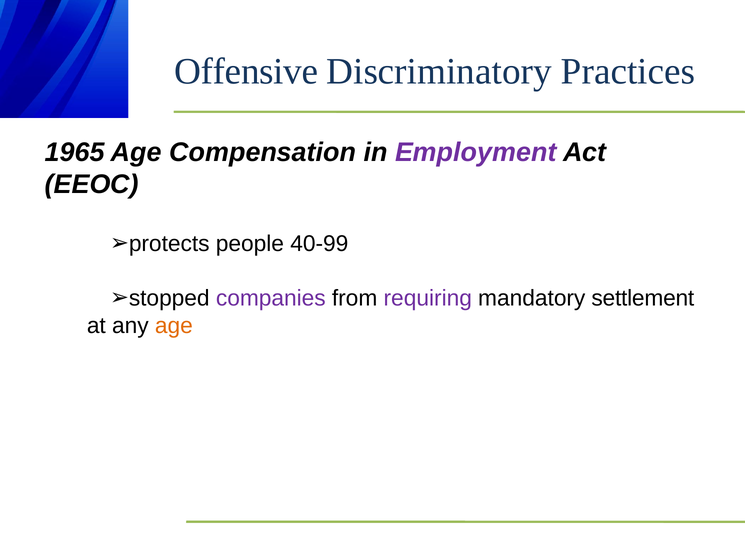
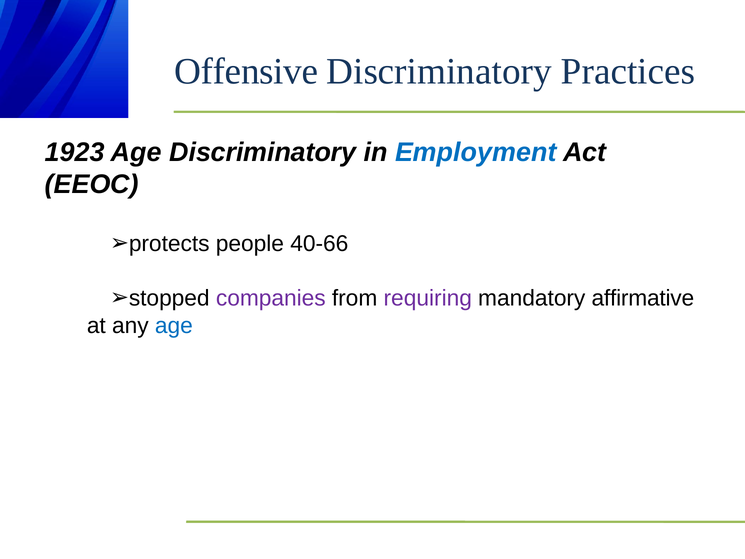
1965: 1965 -> 1923 (75, 152)
Age Compensation: Compensation -> Discriminatory (263, 152)
Employment colour: purple -> blue (476, 152)
40-99: 40-99 -> 40-66 (319, 244)
settlement: settlement -> affirmative (643, 298)
age colour: orange -> blue (174, 326)
